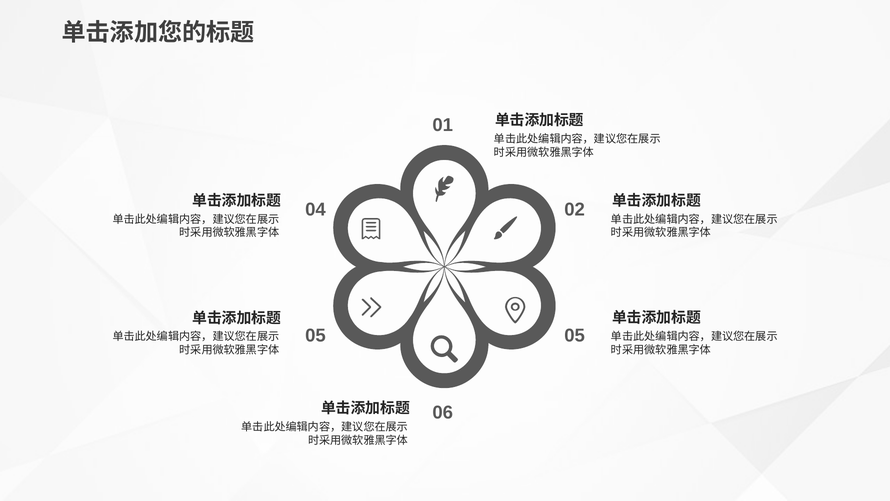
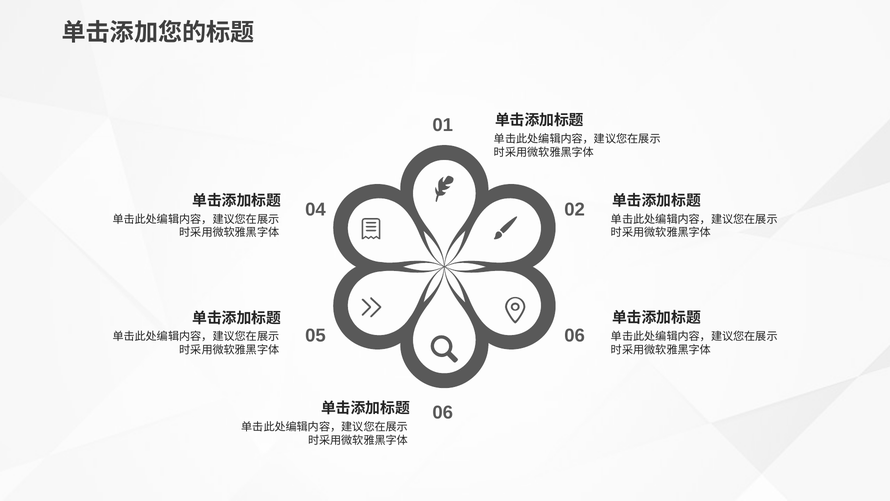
05 05: 05 -> 06 (575, 335)
